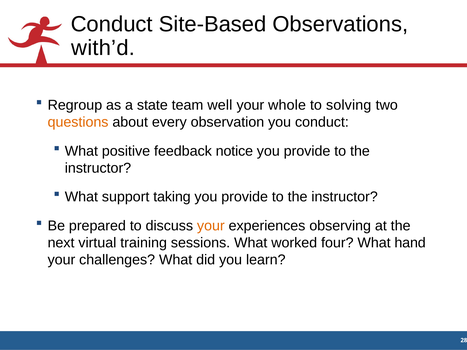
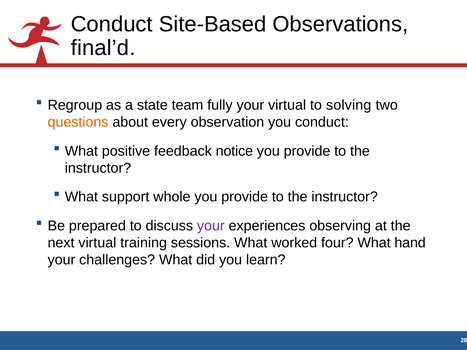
with’d: with’d -> final’d (103, 48)
well: well -> fully (220, 105)
your whole: whole -> virtual (287, 105)
taking: taking -> whole (172, 197)
your colour: orange -> purple (211, 226)
